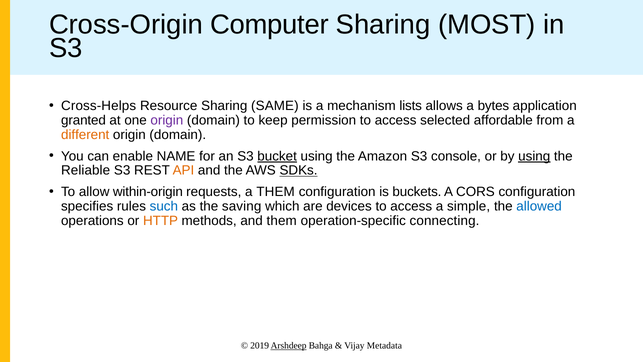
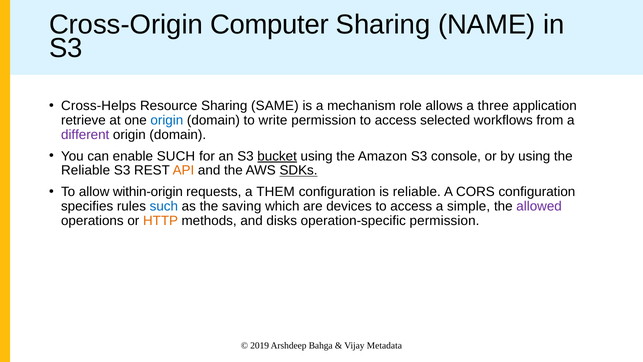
MOST: MOST -> NAME (487, 25)
lists: lists -> role (411, 106)
bytes: bytes -> three (493, 106)
granted: granted -> retrieve (83, 120)
origin colour: purple -> blue (167, 120)
keep: keep -> write (273, 120)
affordable: affordable -> workflows (503, 120)
different colour: orange -> purple (85, 135)
enable NAME: NAME -> SUCH (176, 156)
using underline: present -> none (534, 156)
is buckets: buckets -> reliable (417, 192)
allowed colour: blue -> purple (539, 206)
and them: them -> disks (282, 221)
operation-specific connecting: connecting -> permission (445, 221)
Arshdeep underline: present -> none (289, 345)
